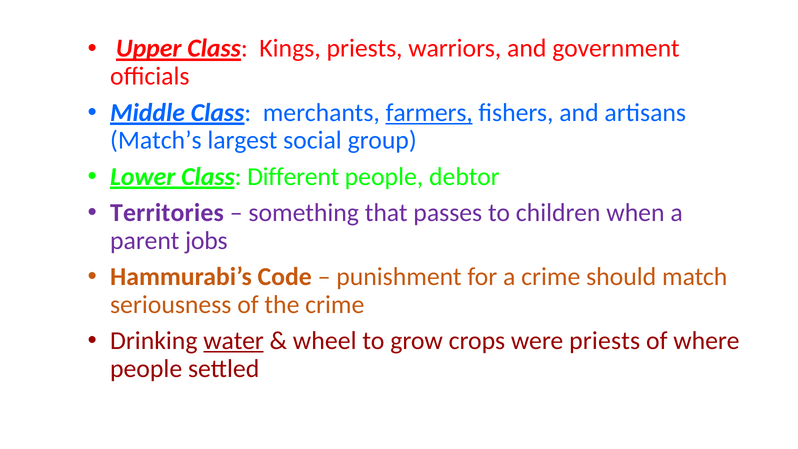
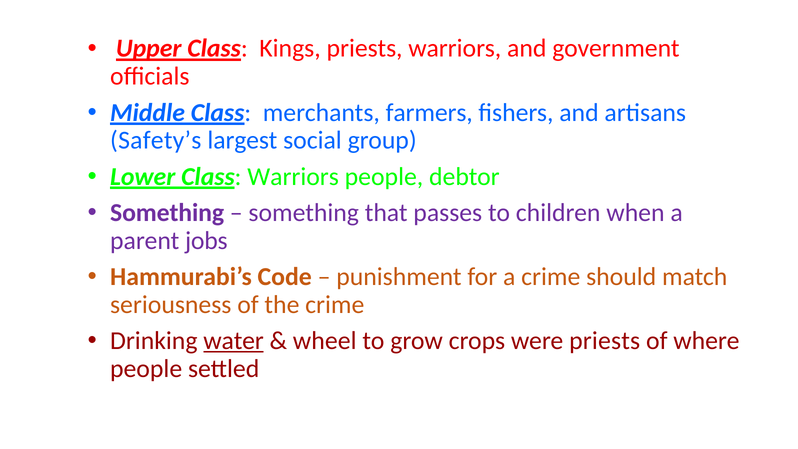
farmers underline: present -> none (429, 112)
Match’s: Match’s -> Safety’s (156, 140)
Class Different: Different -> Warriors (293, 176)
Territories: Territories -> Something (167, 213)
